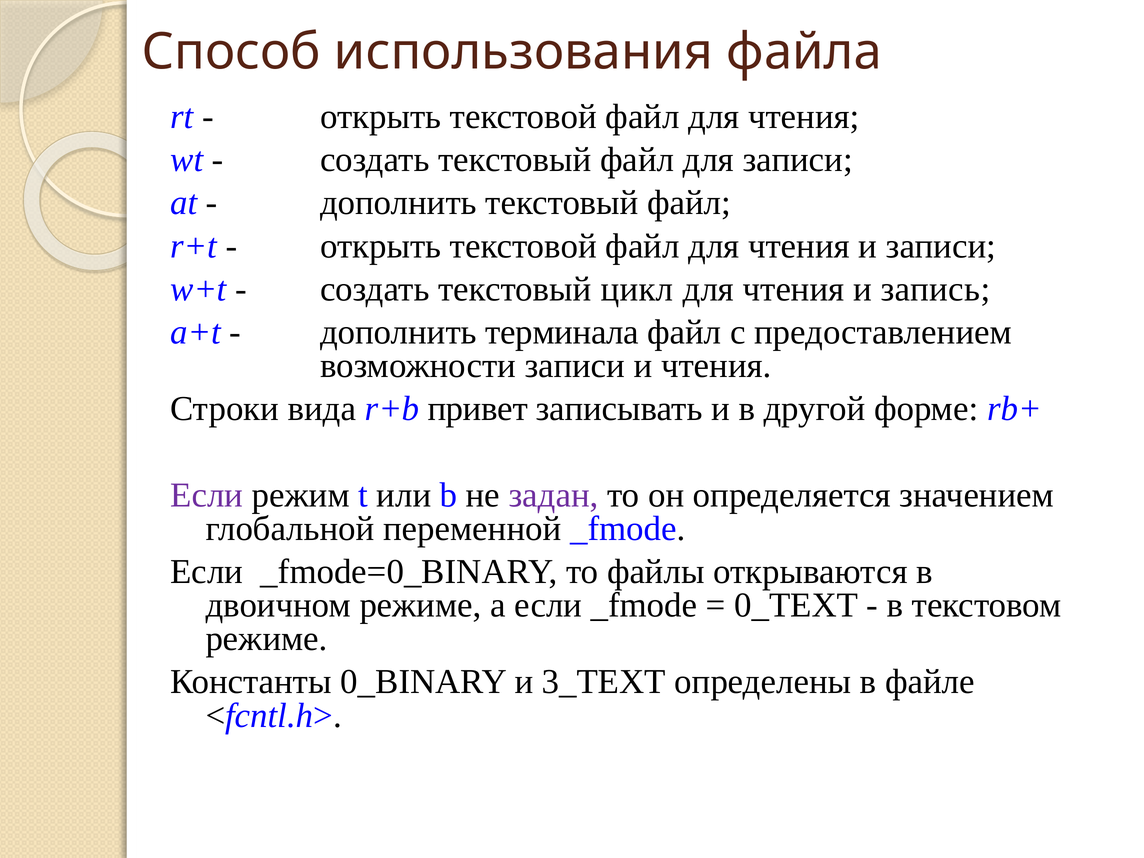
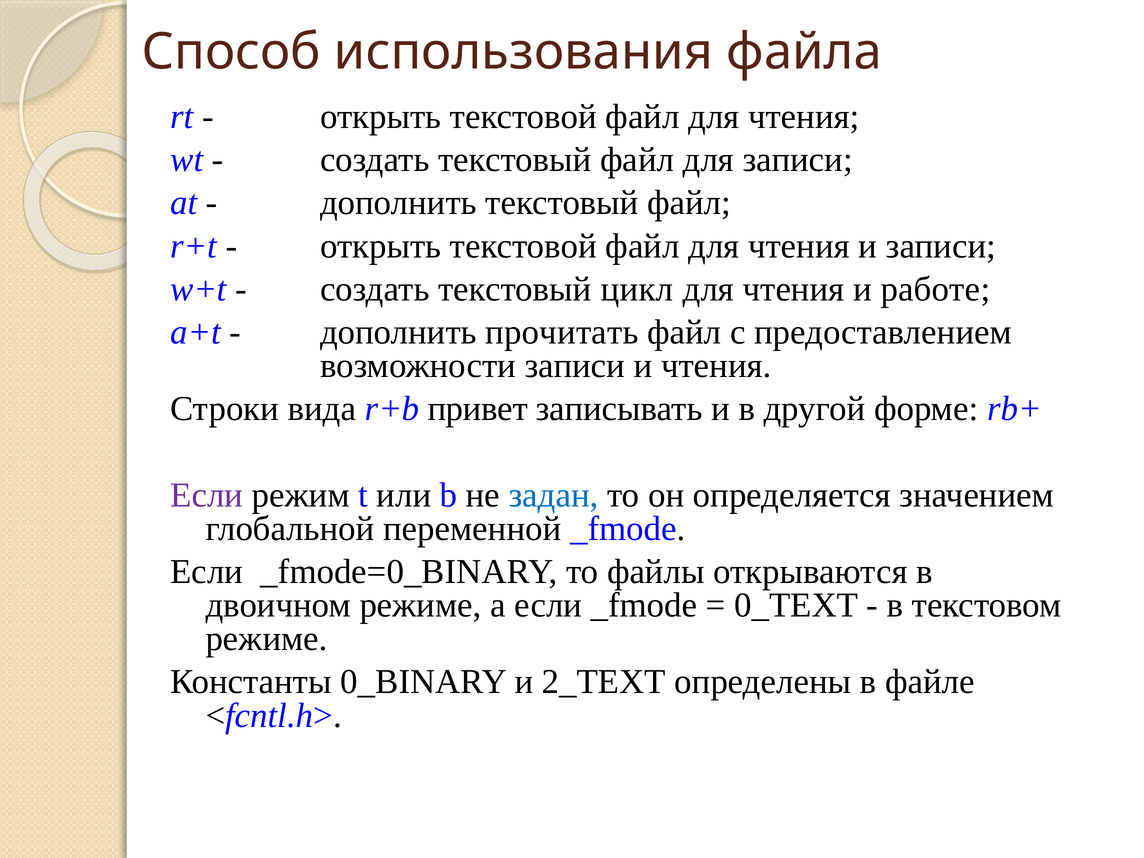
запись: запись -> работе (935, 289)
терминала: терминала -> прочитать (562, 332)
задан colour: purple -> blue (554, 495)
3_ТЕXТ: 3_ТЕXТ -> 2_ТЕXТ (604, 682)
